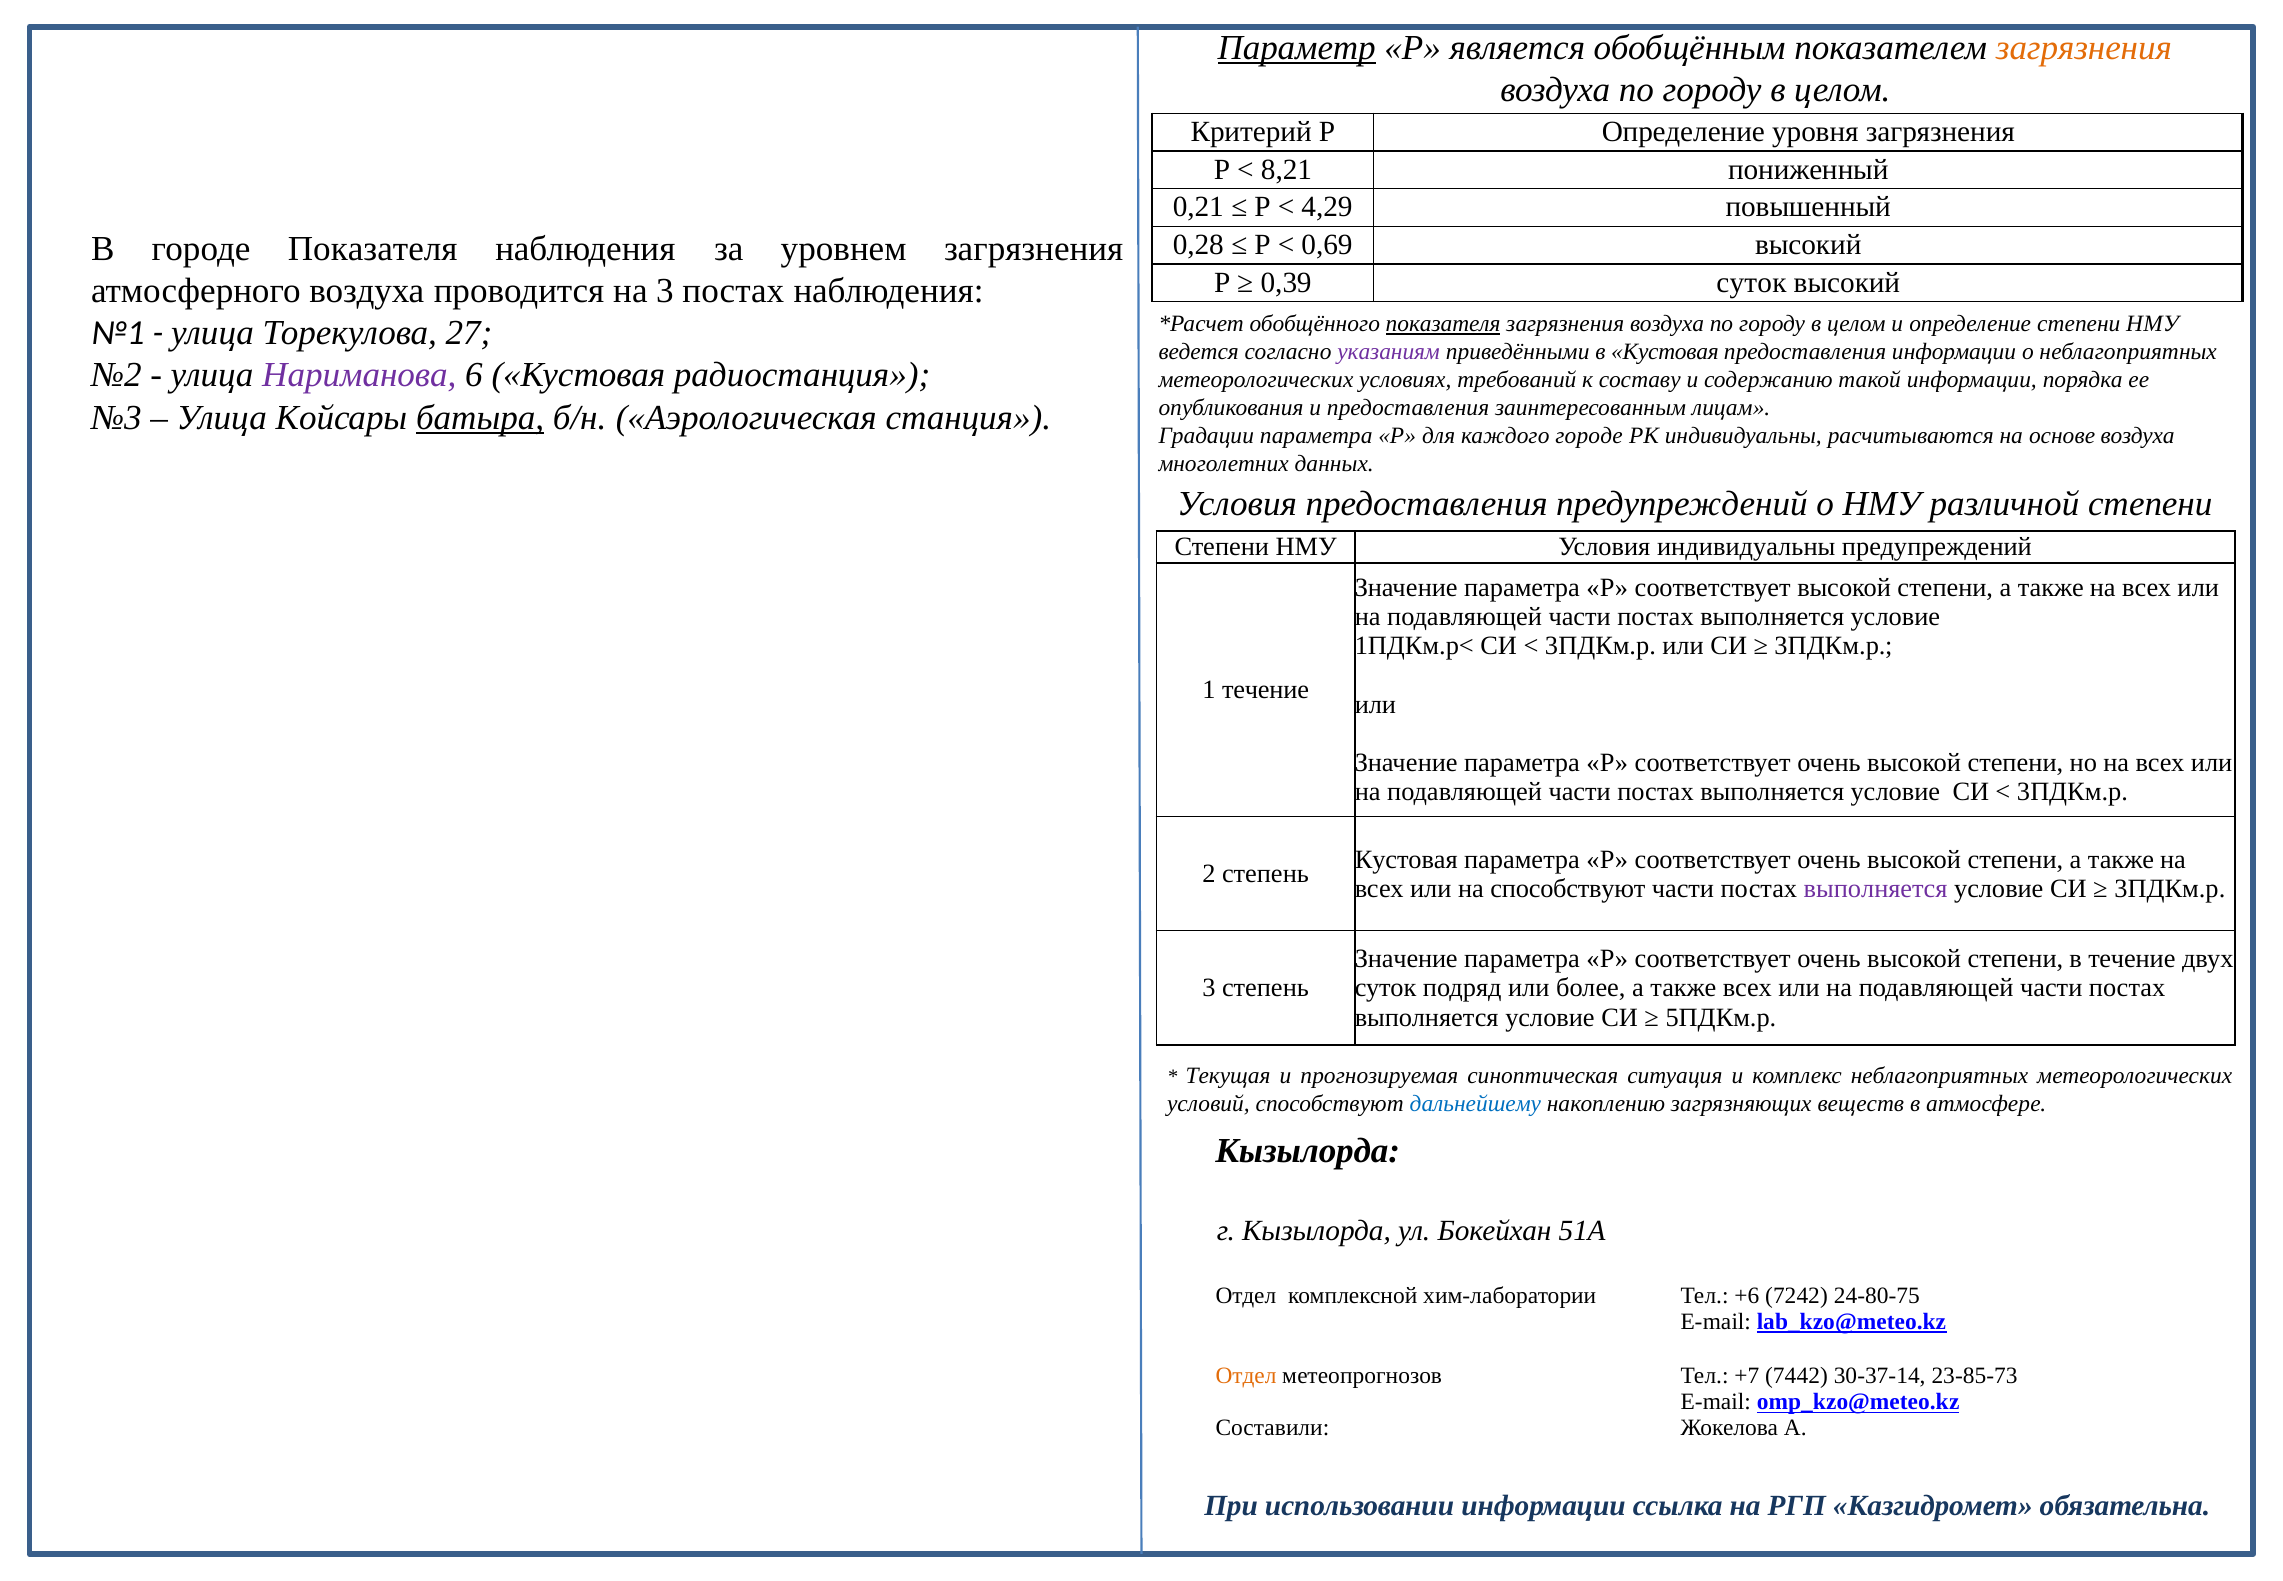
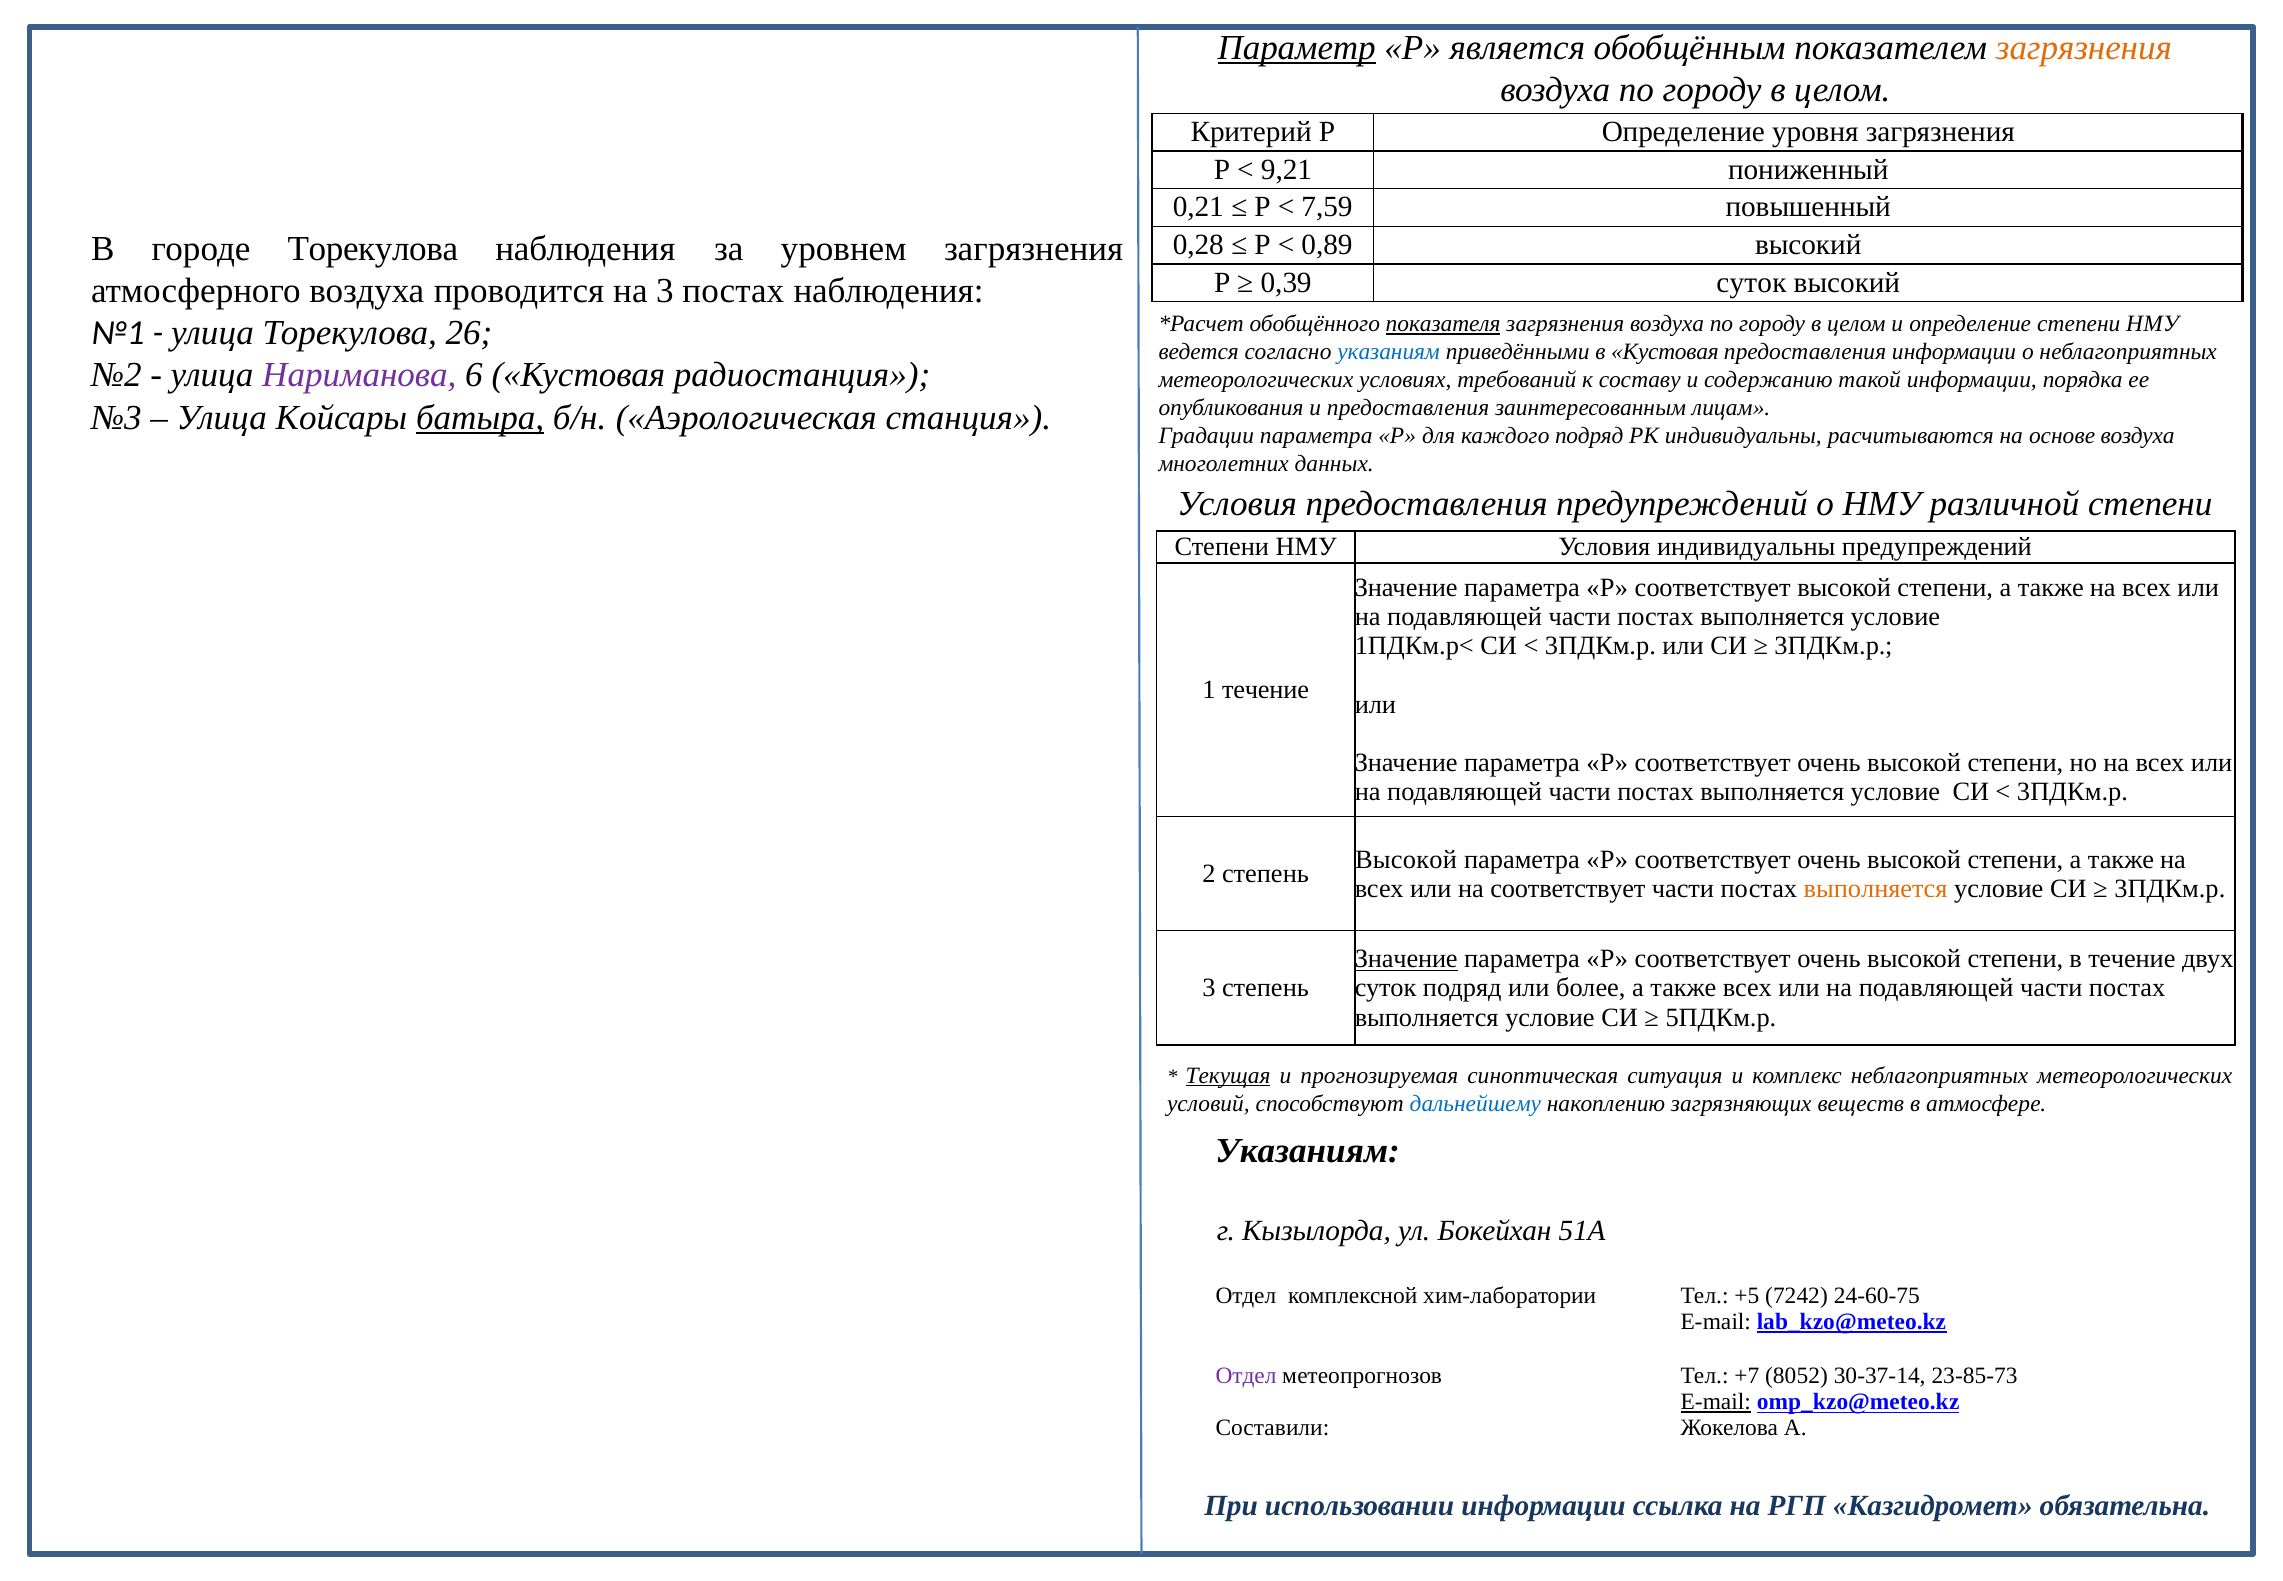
8,21: 8,21 -> 9,21 (1286, 170)
4,29: 4,29 -> 7,59 (1327, 207)
0,69: 0,69 -> 0,89 (1327, 245)
городе Показателя: Показателя -> Торекулова (373, 249)
27: 27 -> 26 (469, 333)
указаниям colour: purple -> blue (1389, 352)
каждого городе: городе -> подряд (1589, 436)
Кустовая: Кустовая -> Высокой (1406, 859)
на способствуют: способствуют -> соответствует (1568, 888)
выполняется colour: purple -> orange (1876, 888)
Значение underline: none -> present (1406, 959)
Текущая underline: none -> present (1228, 1075)
Кызылорда: Кызылорда -> Указаниям (1308, 1151)
+6: +6 -> +5 (1747, 1295)
24-80-75: 24-80-75 -> 24-60-75 (1877, 1295)
Отдел colour: orange -> purple (1246, 1376)
7442: 7442 -> 8052 (1796, 1376)
E-mail underline: none -> present (1716, 1402)
